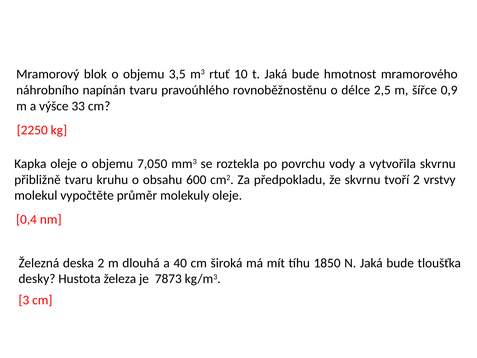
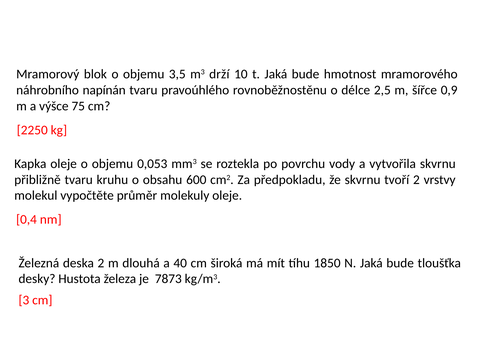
rtuť: rtuť -> drží (219, 74)
33: 33 -> 75 (78, 106)
7,050: 7,050 -> 0,053 (152, 164)
